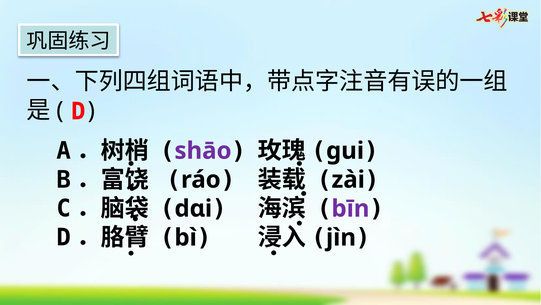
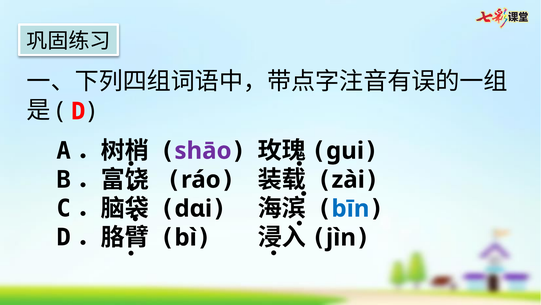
bīn colour: purple -> blue (350, 208)
